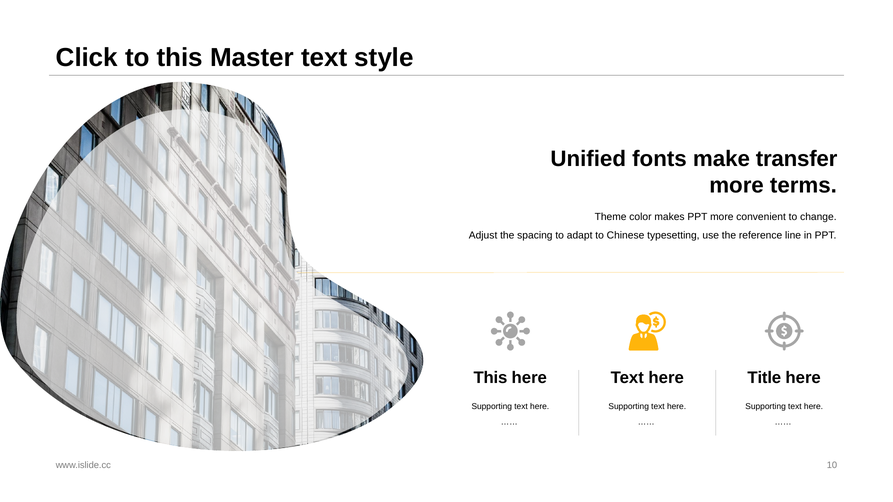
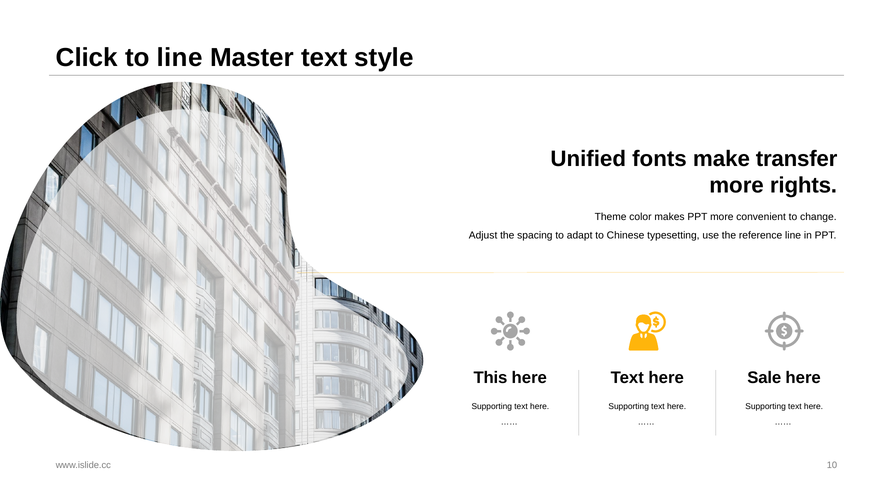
to this: this -> line (180, 58)
terms: terms -> rights (804, 186)
Title: Title -> Sale (764, 378)
